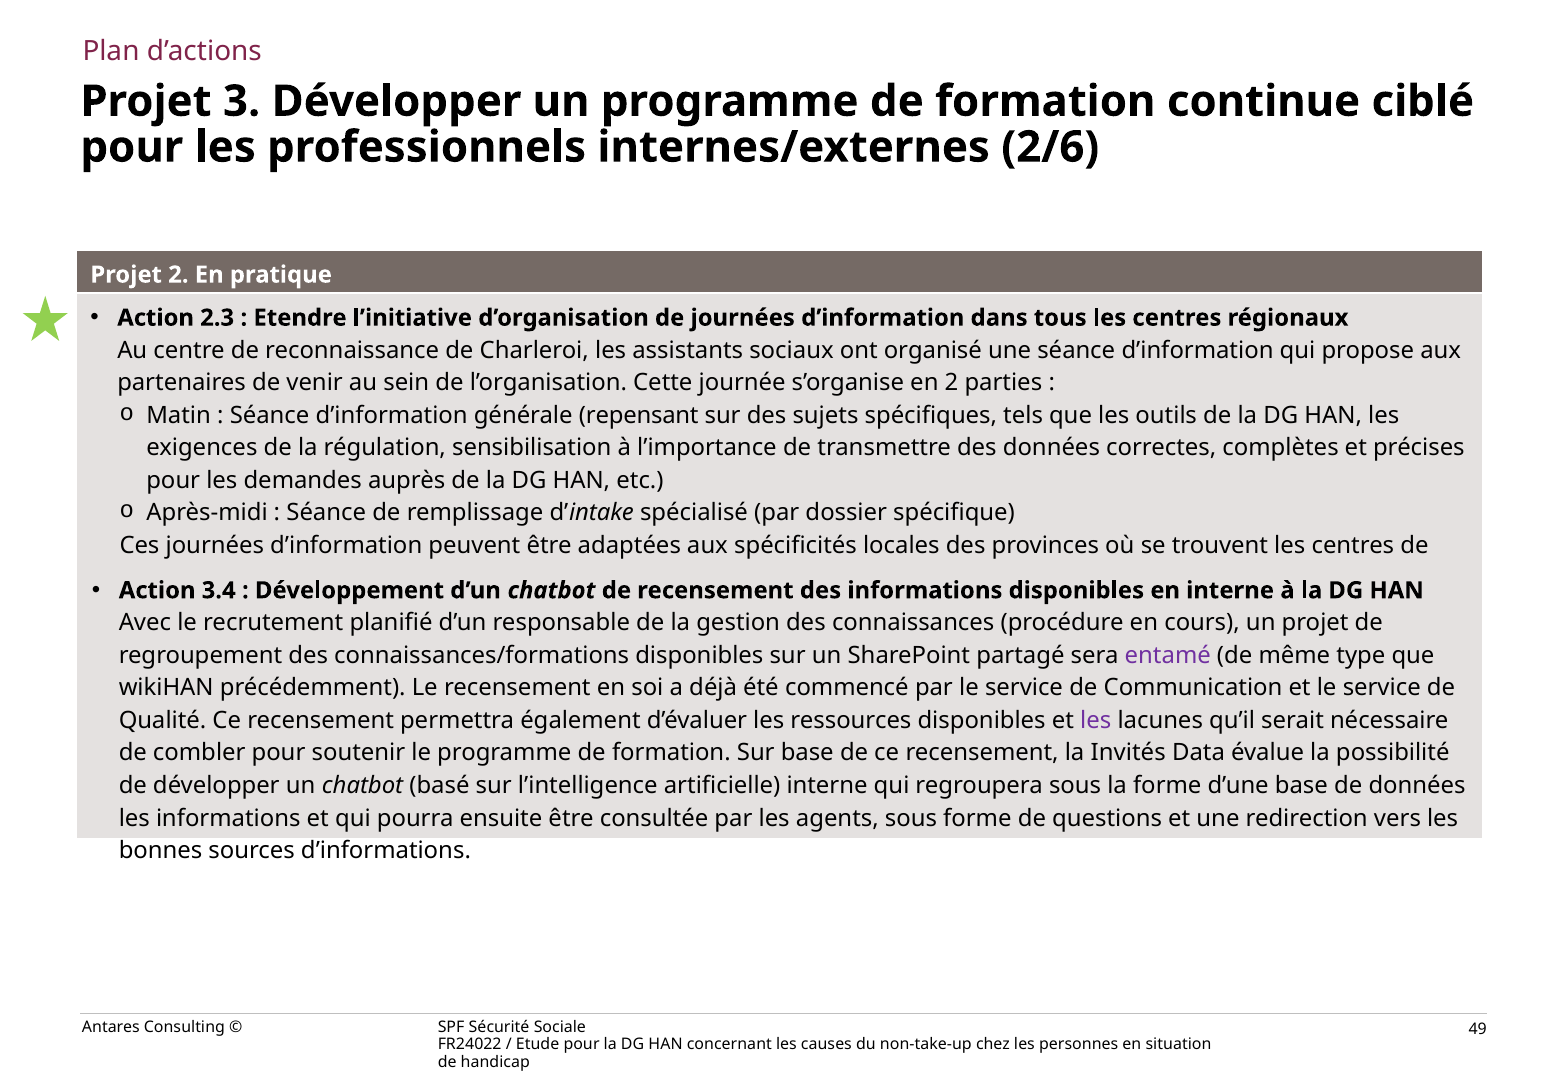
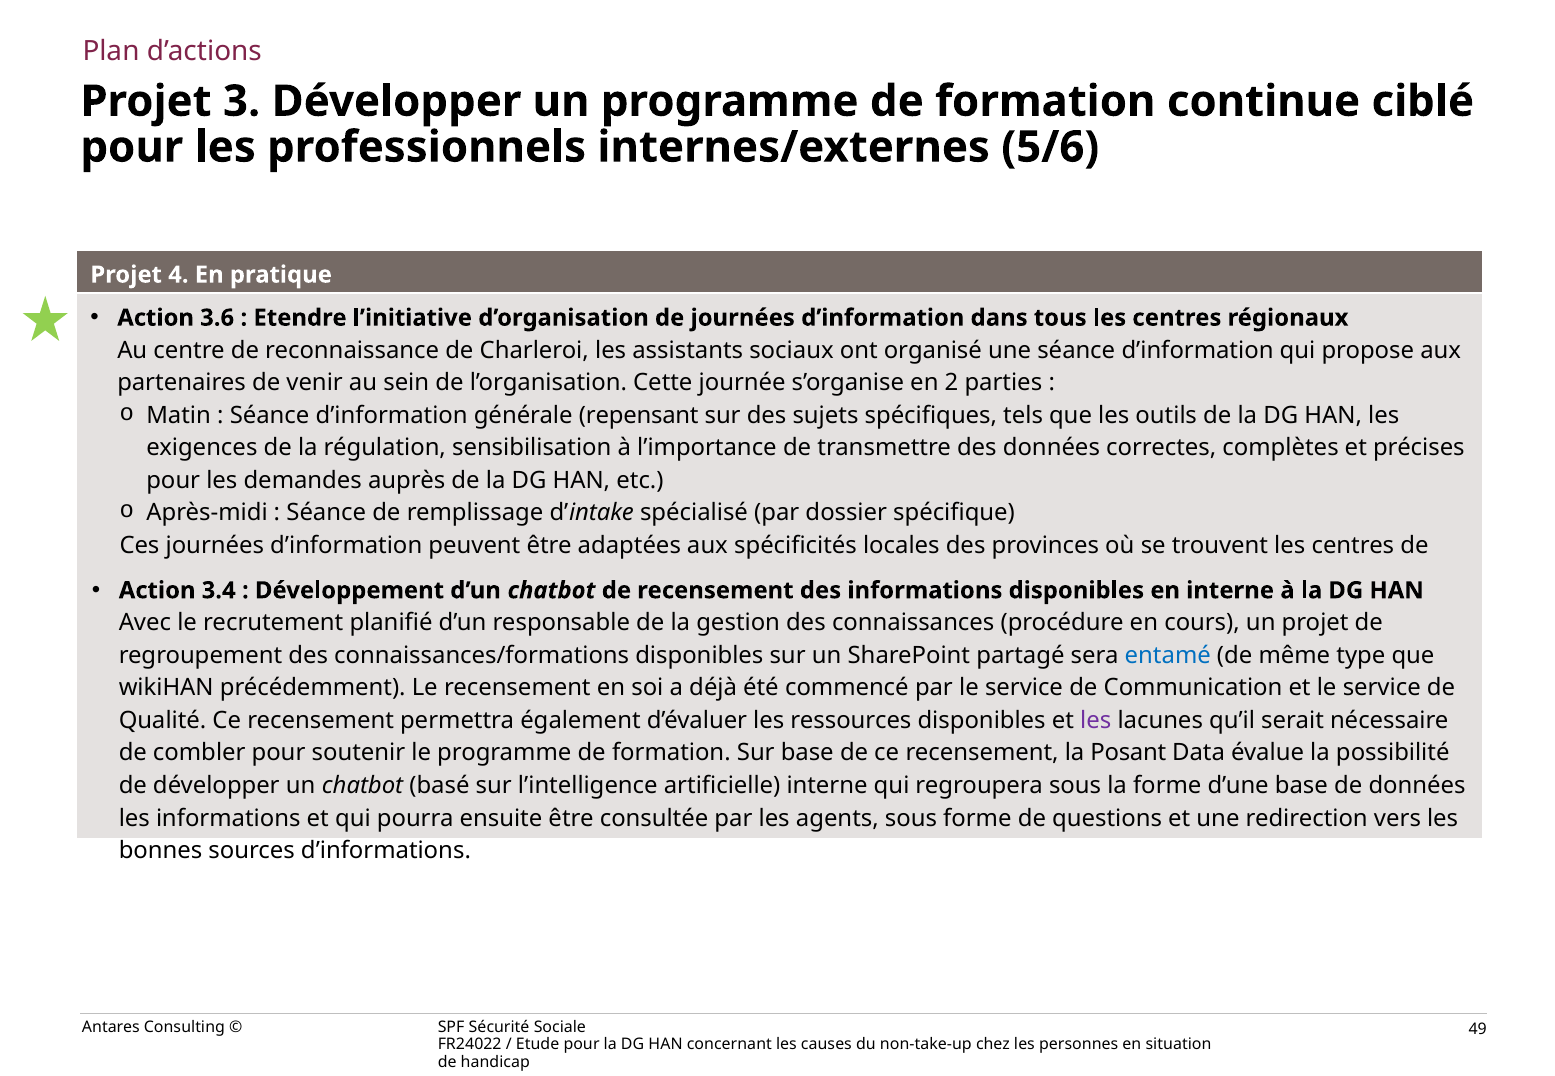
2/6: 2/6 -> 5/6 (1050, 147)
Projet 2: 2 -> 4 (178, 275)
2.3: 2.3 -> 3.6 (217, 318)
entamé colour: purple -> blue (1168, 656)
la Invités: Invités -> Posant (1128, 753)
